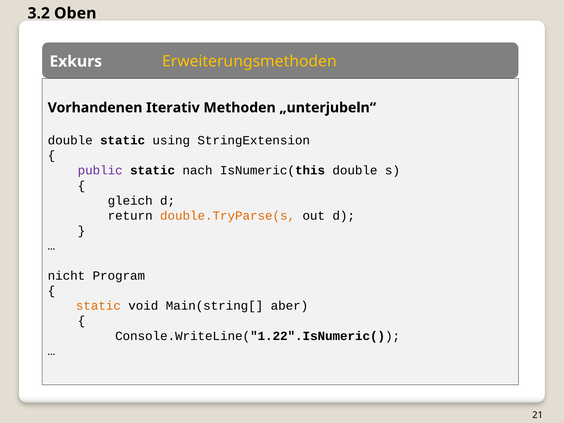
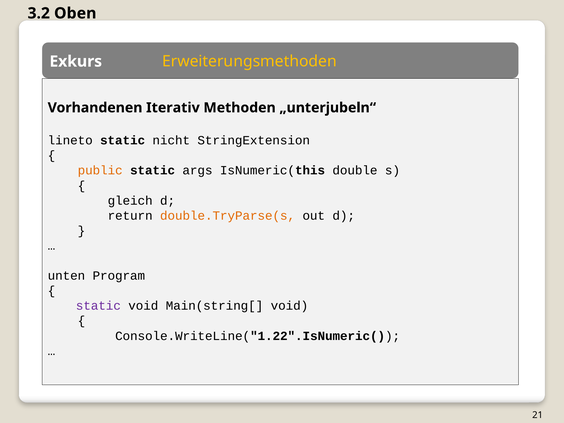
double: double -> lineto (70, 140)
using: using -> nicht (171, 140)
public colour: purple -> orange (100, 171)
nach: nach -> args (197, 171)
nicht: nicht -> unten (66, 276)
static colour: orange -> purple (98, 306)
Main(string[ aber: aber -> void (289, 306)
